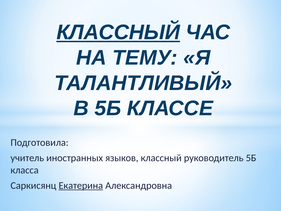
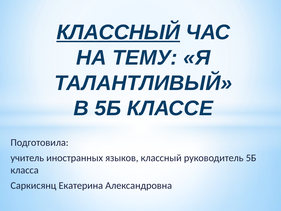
Екатерина underline: present -> none (81, 185)
